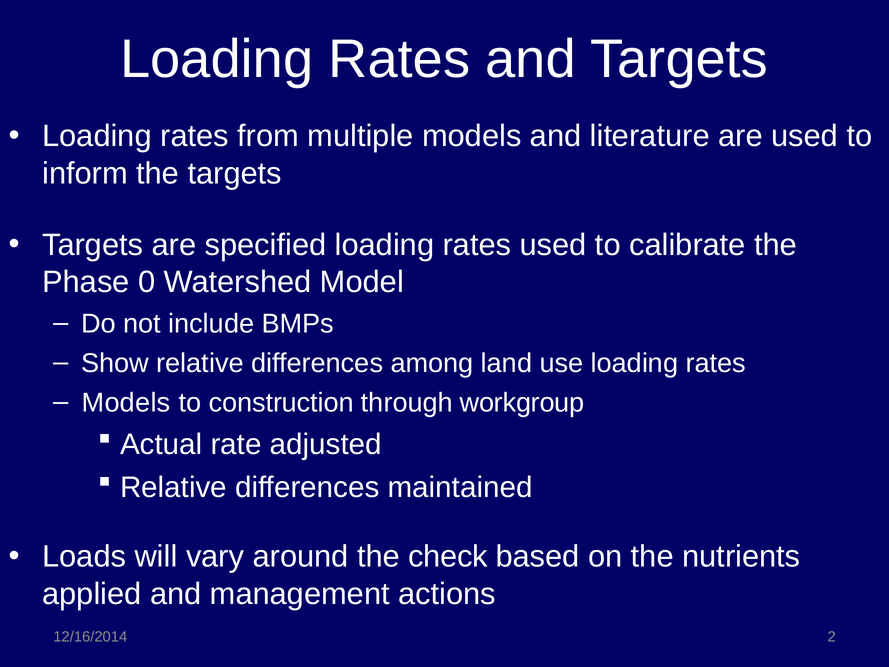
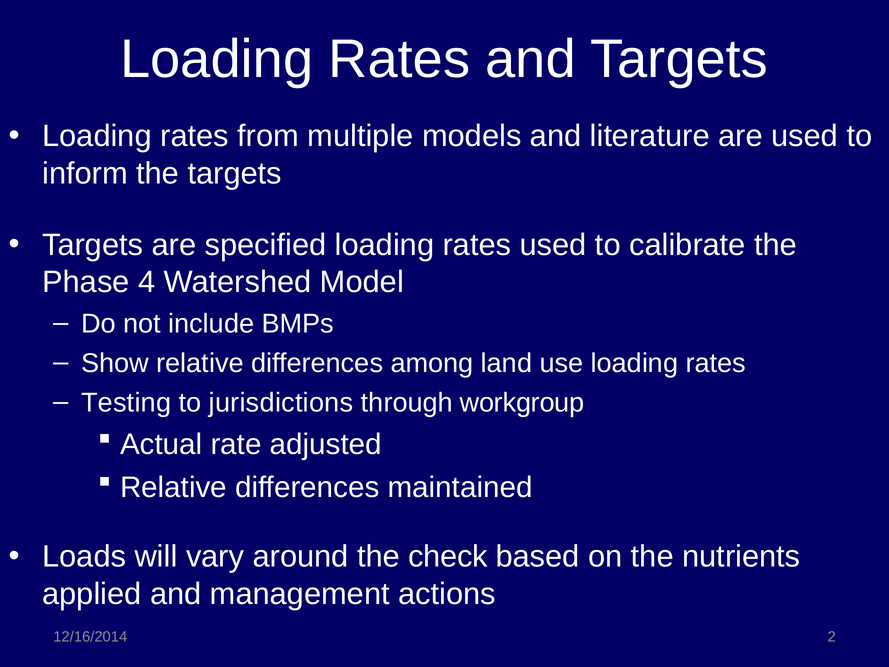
0: 0 -> 4 (147, 282)
Models: Models -> Testing (126, 403)
construction: construction -> jurisdictions (281, 403)
